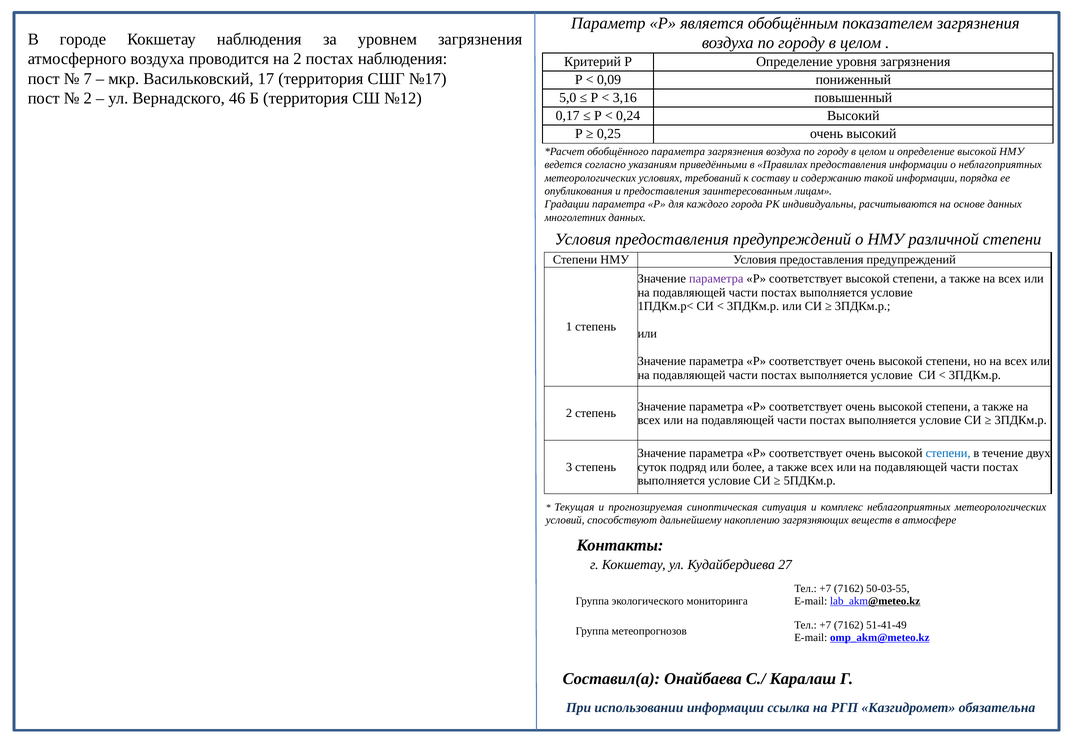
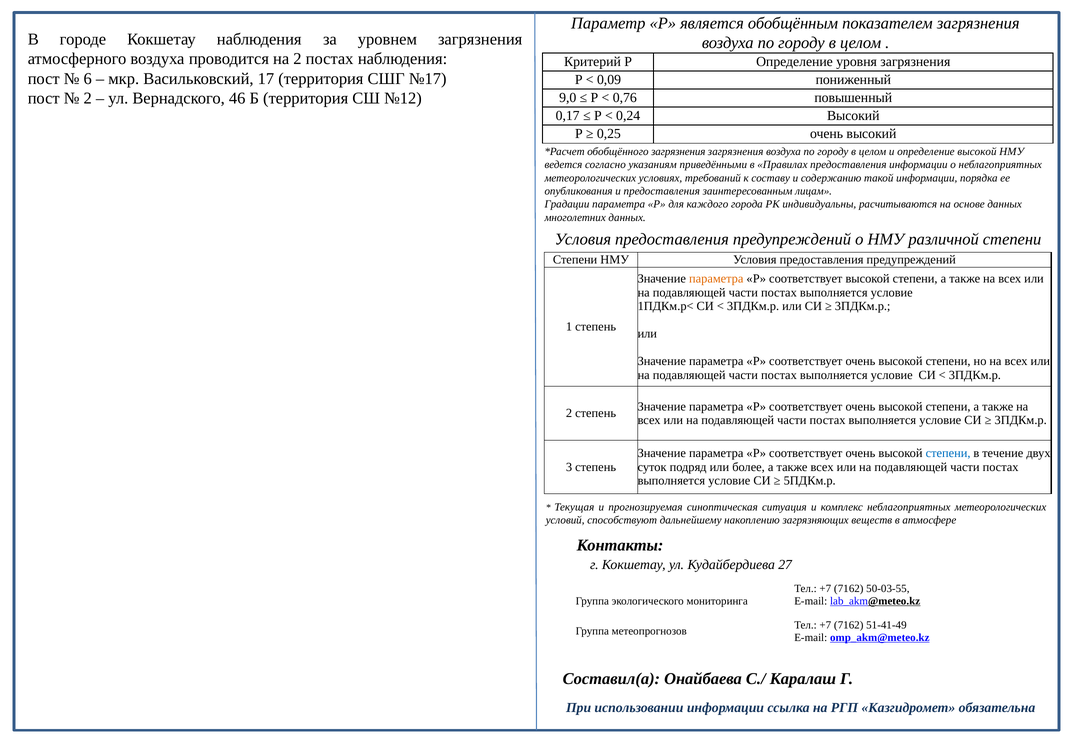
7: 7 -> 6 (88, 79)
5,0: 5,0 -> 9,0 (568, 98)
3,16: 3,16 -> 0,76 (625, 98)
обобщённого параметра: параметра -> загрязнения (678, 152)
параметра colour: purple -> orange (716, 279)
